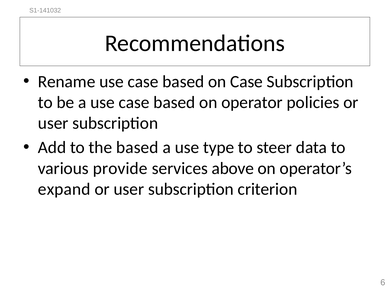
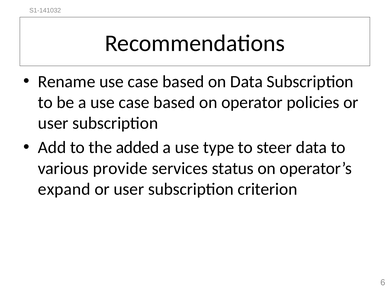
on Case: Case -> Data (247, 82)
the based: based -> added (137, 147)
above: above -> status (233, 168)
